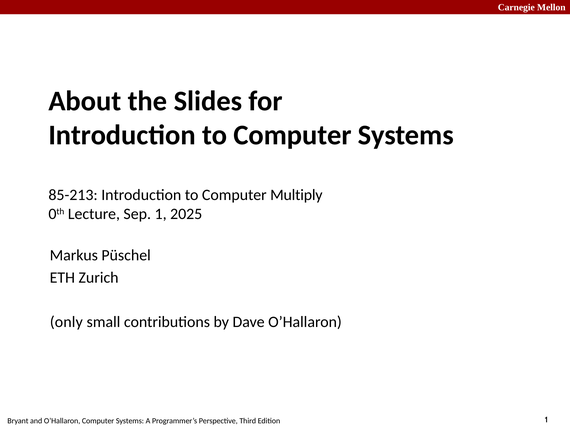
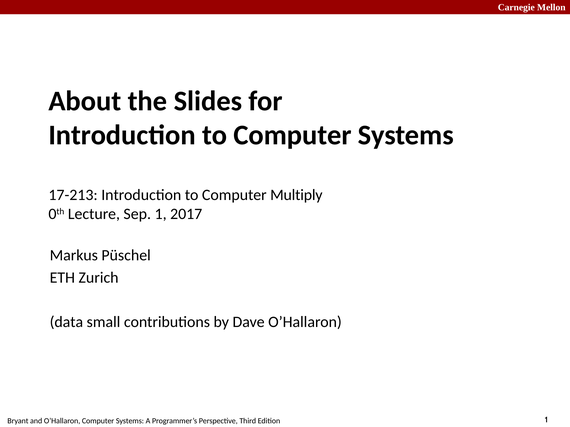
85-213: 85-213 -> 17-213 (73, 195)
2025: 2025 -> 2017 (186, 214)
only: only -> data (66, 322)
